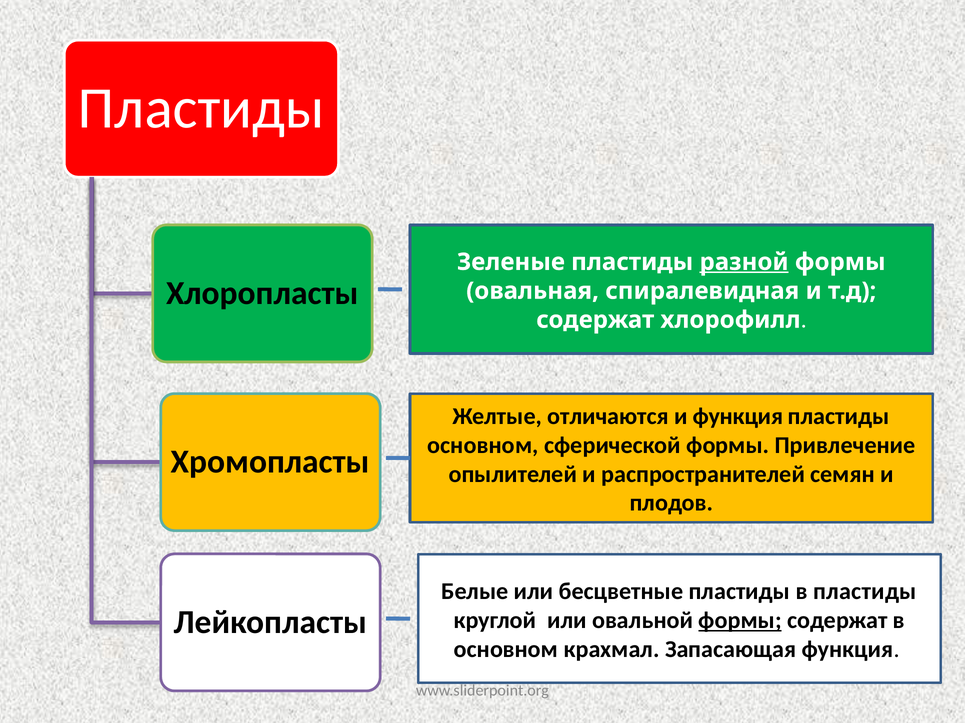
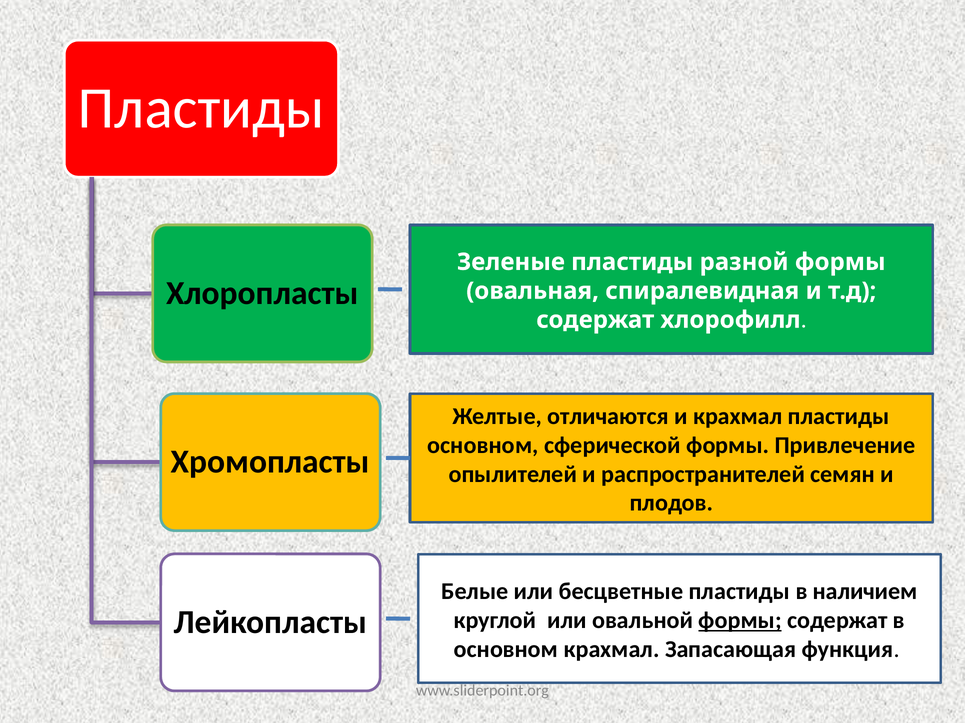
разной underline: present -> none (744, 262)
и функция: функция -> крахмал (738, 417)
в пластиды: пластиды -> наличием (865, 592)
